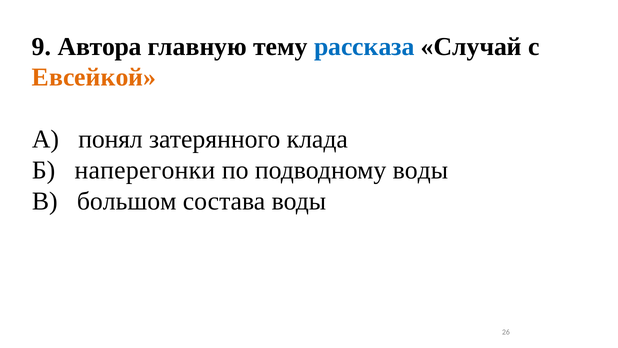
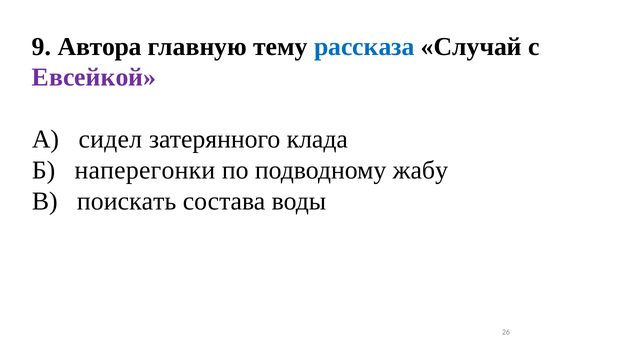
Евсейкой colour: orange -> purple (94, 77)
понял: понял -> сидел (110, 139)
подводному воды: воды -> жабу (420, 170)
большом: большом -> поискать (127, 201)
